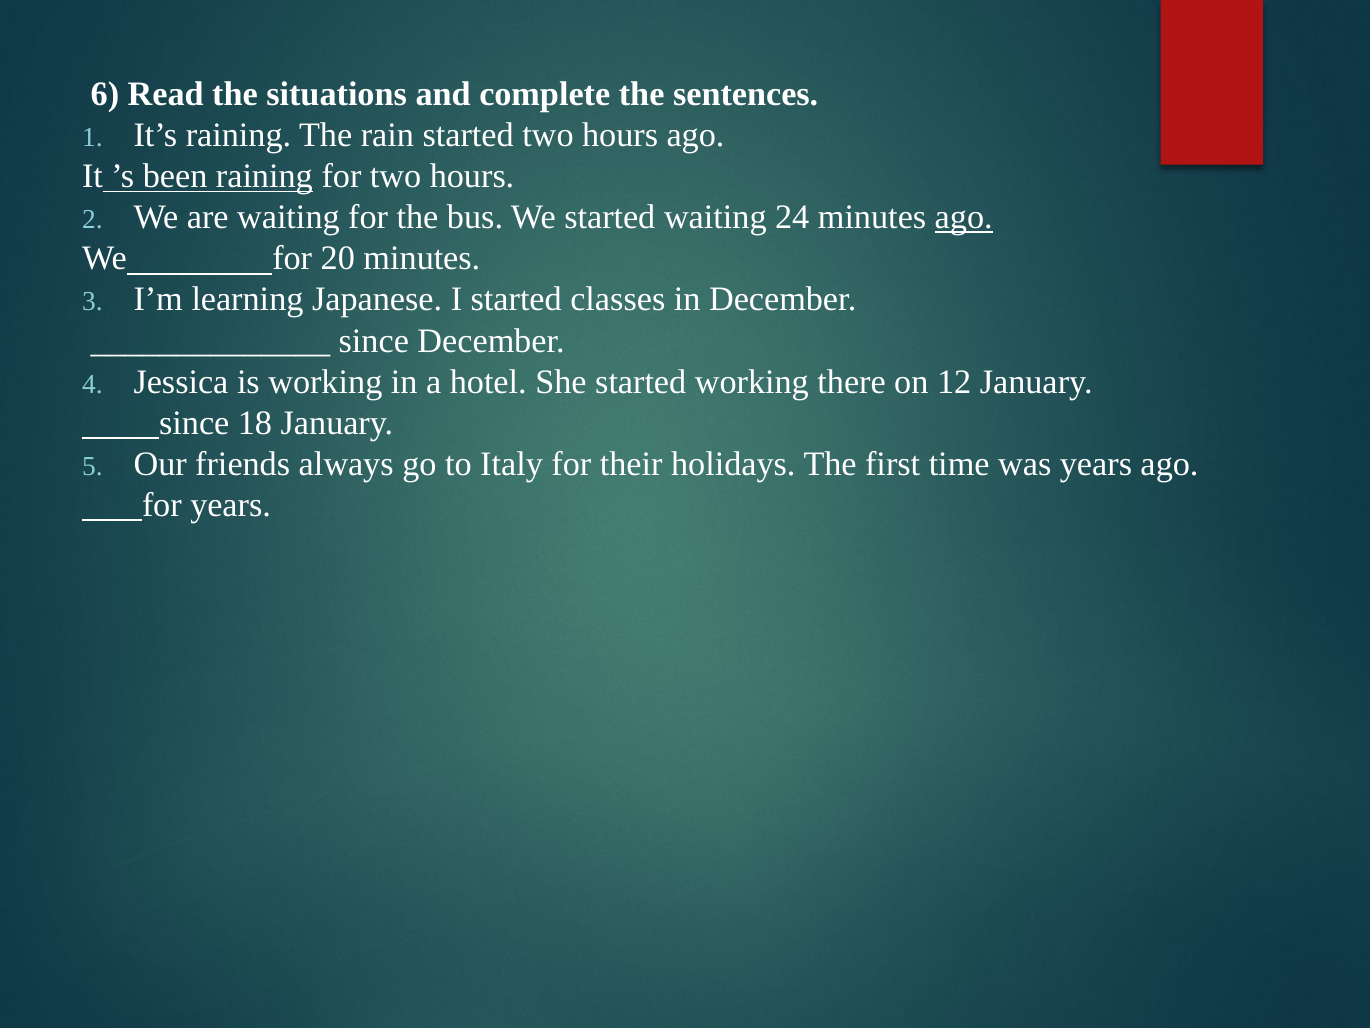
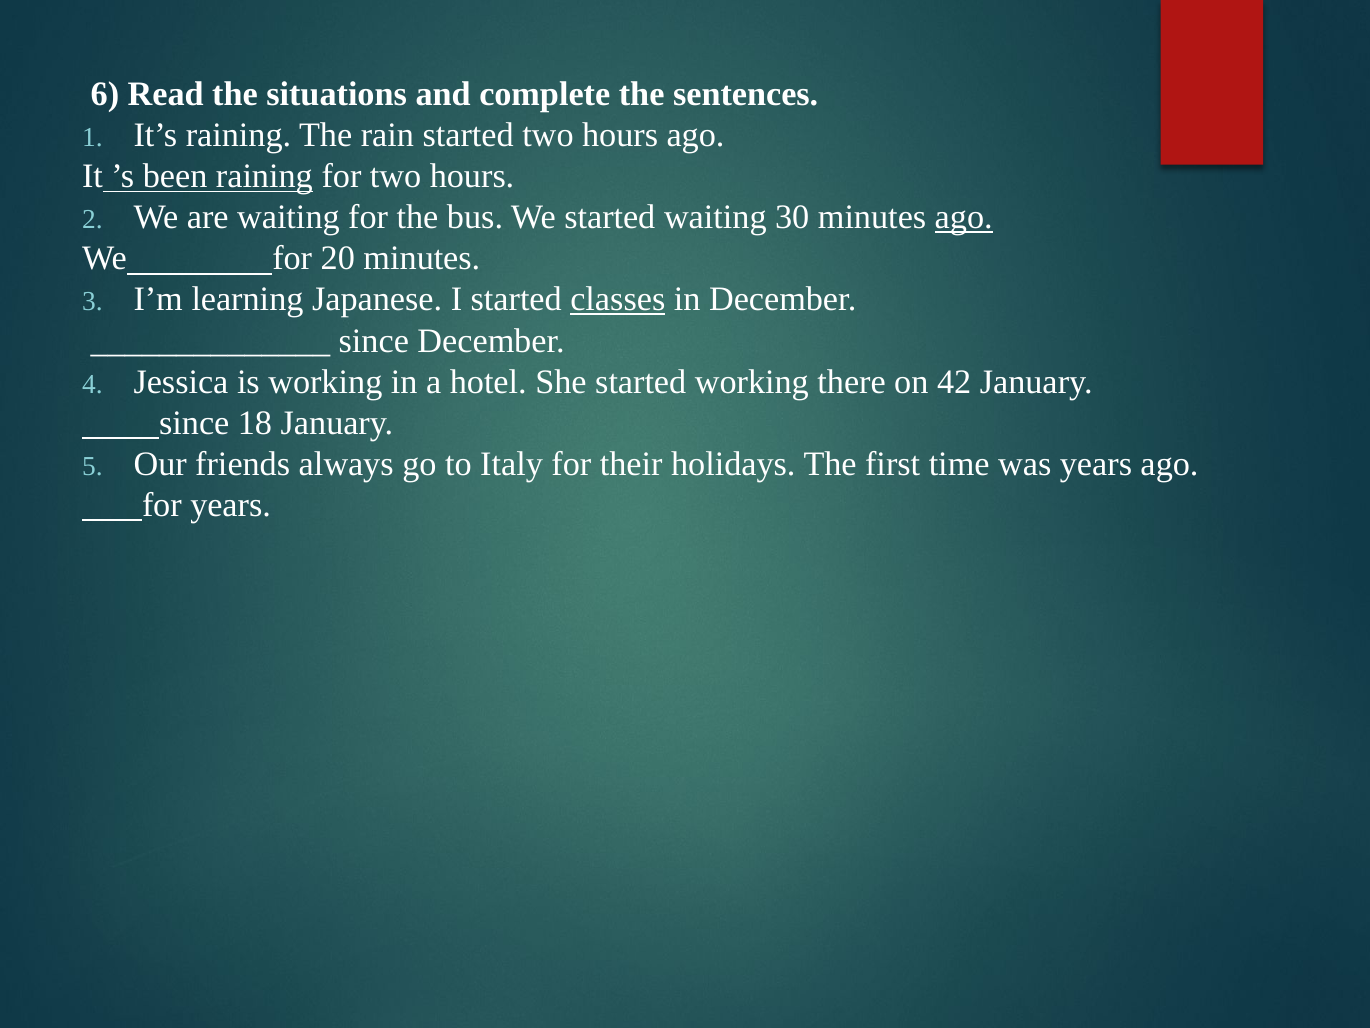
24: 24 -> 30 (792, 217)
classes underline: none -> present (618, 300)
12: 12 -> 42 (954, 382)
